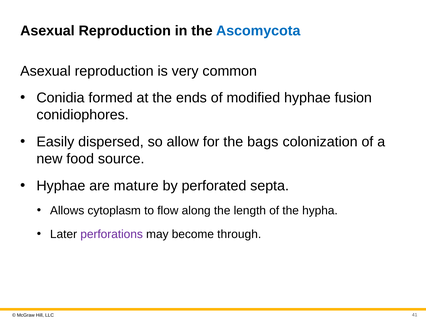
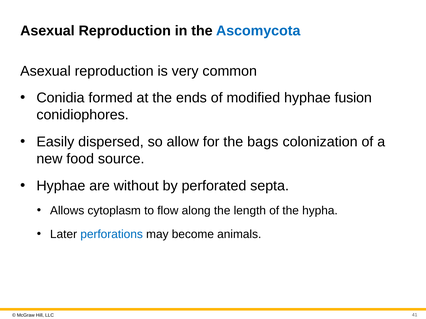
mature: mature -> without (136, 186)
perforations colour: purple -> blue (112, 235)
through: through -> animals (239, 235)
